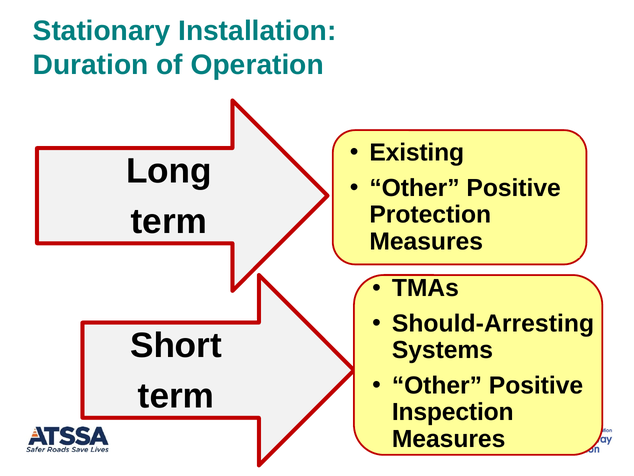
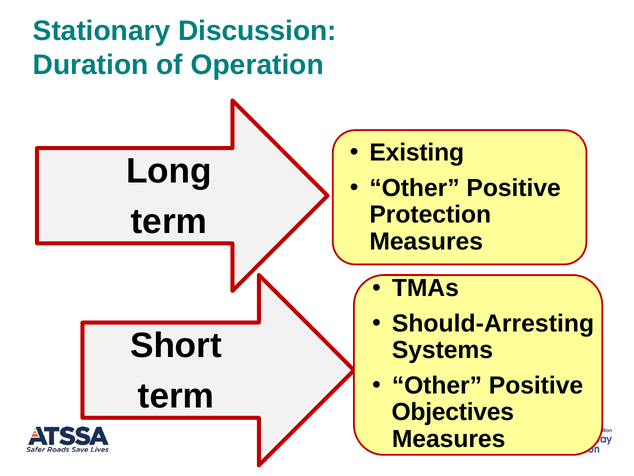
Installation: Installation -> Discussion (257, 31)
Inspection: Inspection -> Objectives (453, 412)
